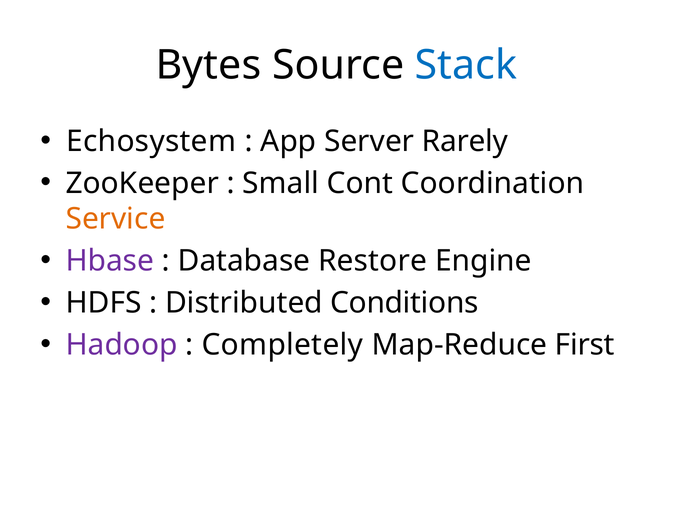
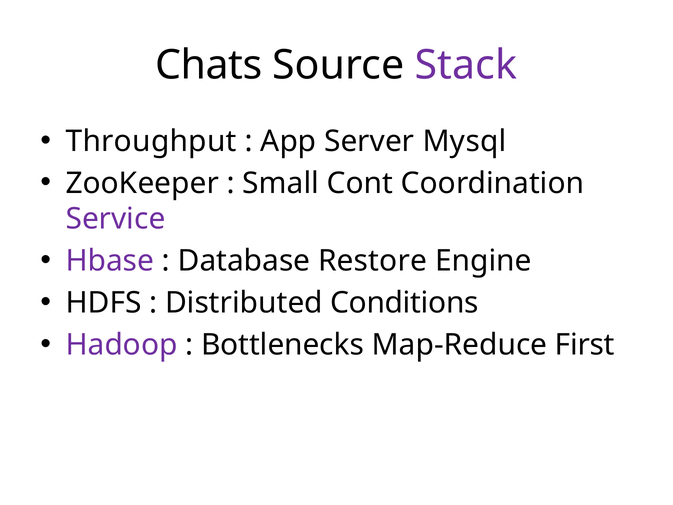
Bytes: Bytes -> Chats (209, 65)
Stack colour: blue -> purple (466, 65)
Echosystem: Echosystem -> Throughput (151, 141)
Rarely: Rarely -> Mysql (465, 141)
Service colour: orange -> purple (116, 219)
Completely: Completely -> Bottlenecks (283, 345)
